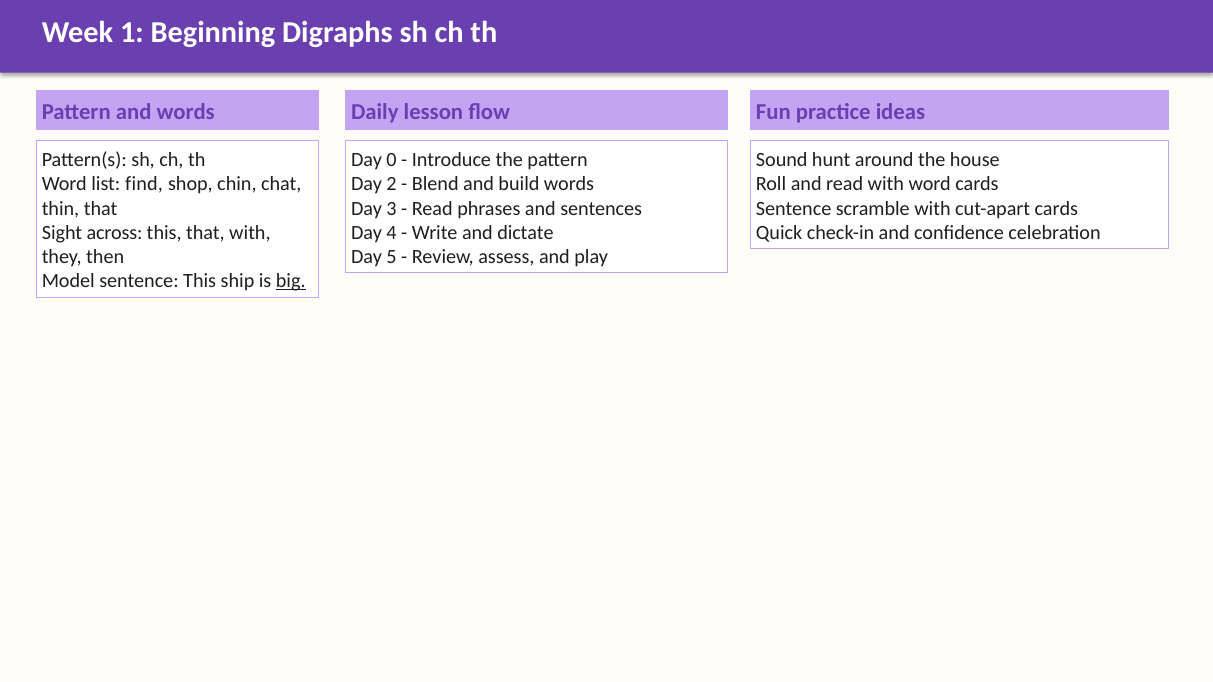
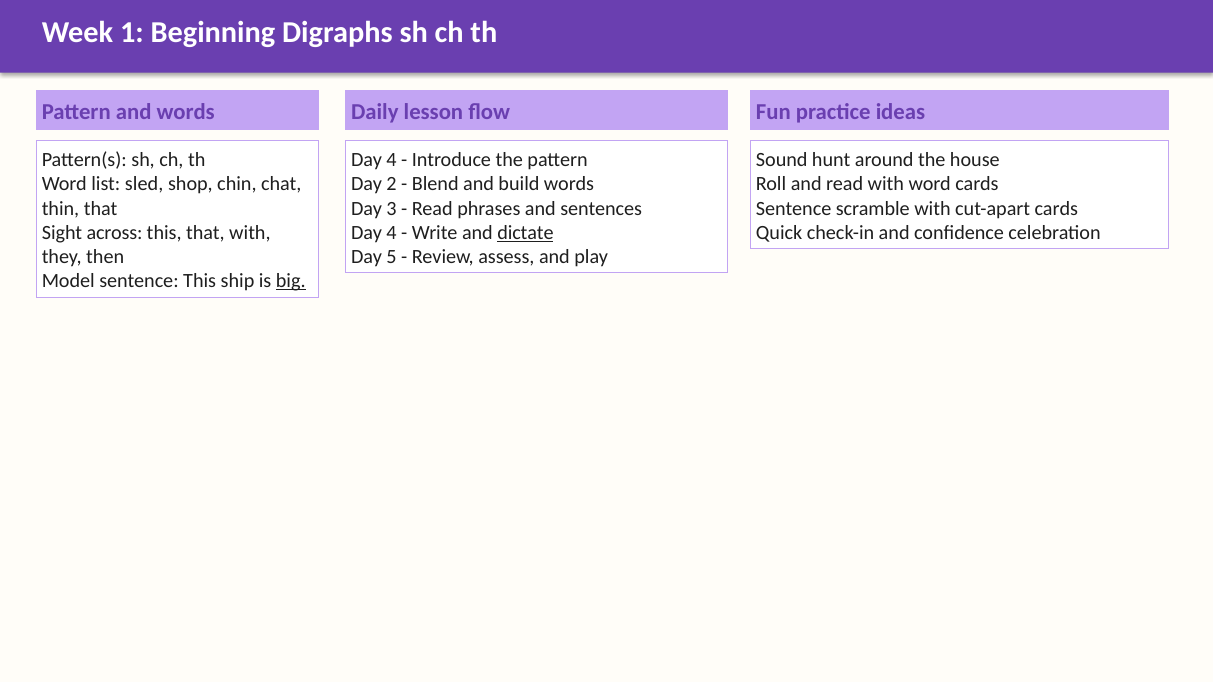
0: 0 -> 4 (392, 160)
find: find -> sled (144, 184)
dictate underline: none -> present (525, 233)
